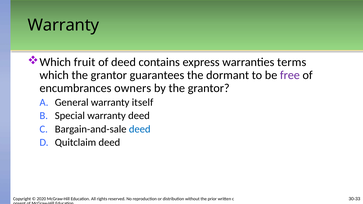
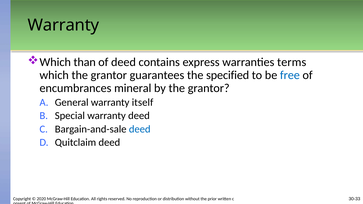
fruit: fruit -> than (85, 62)
dormant: dormant -> specified (228, 75)
free colour: purple -> blue (290, 75)
owners: owners -> mineral (133, 88)
